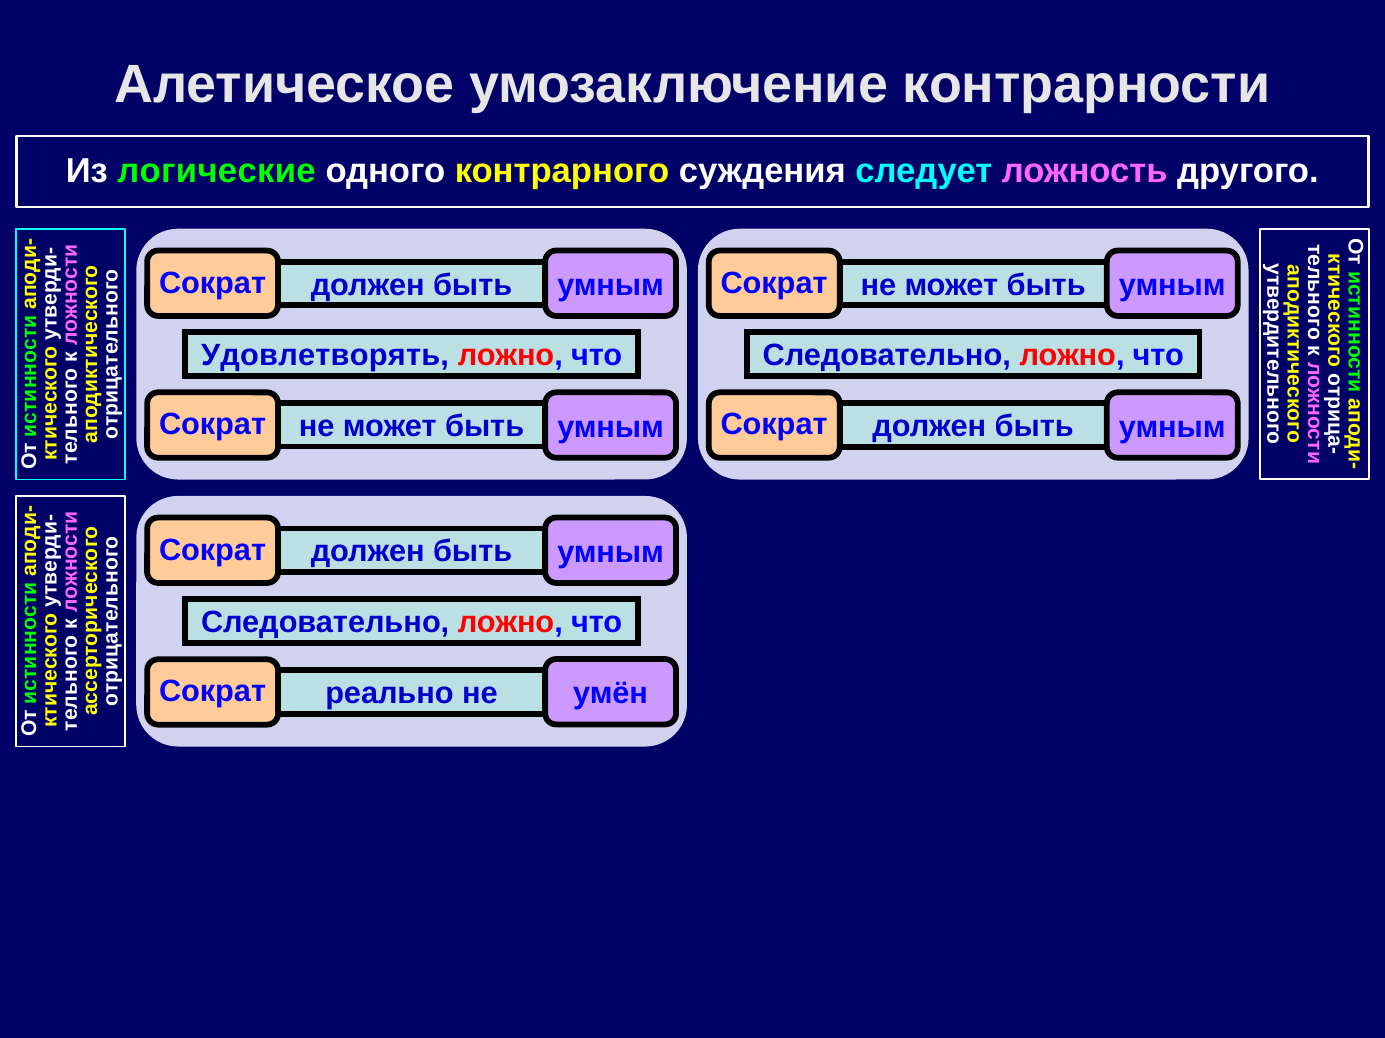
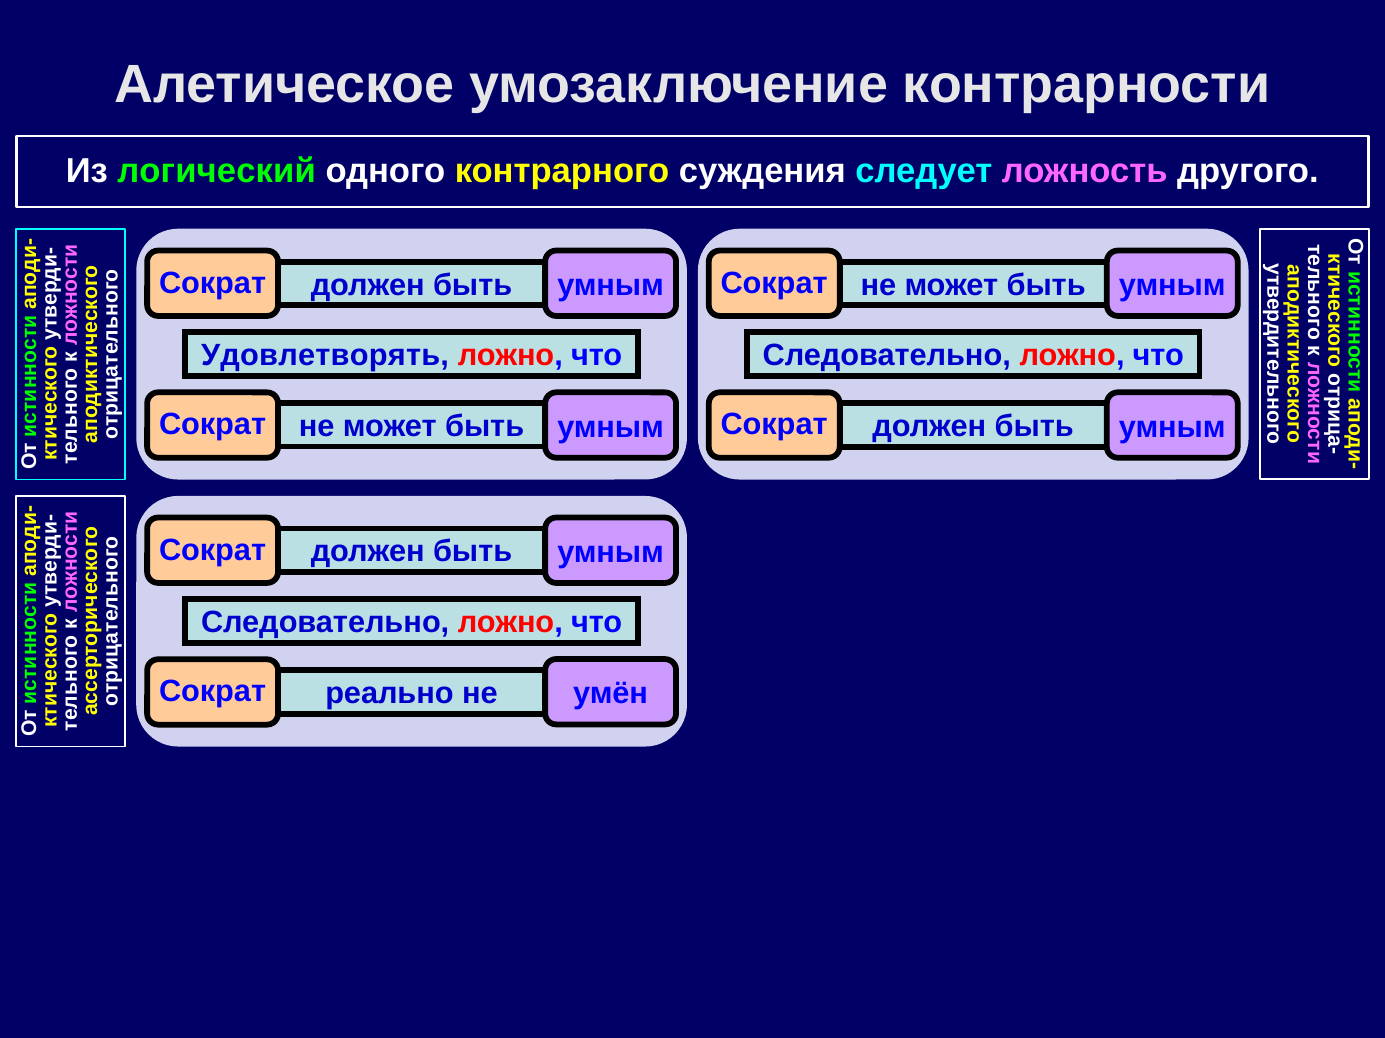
логические: логические -> логический (217, 172)
